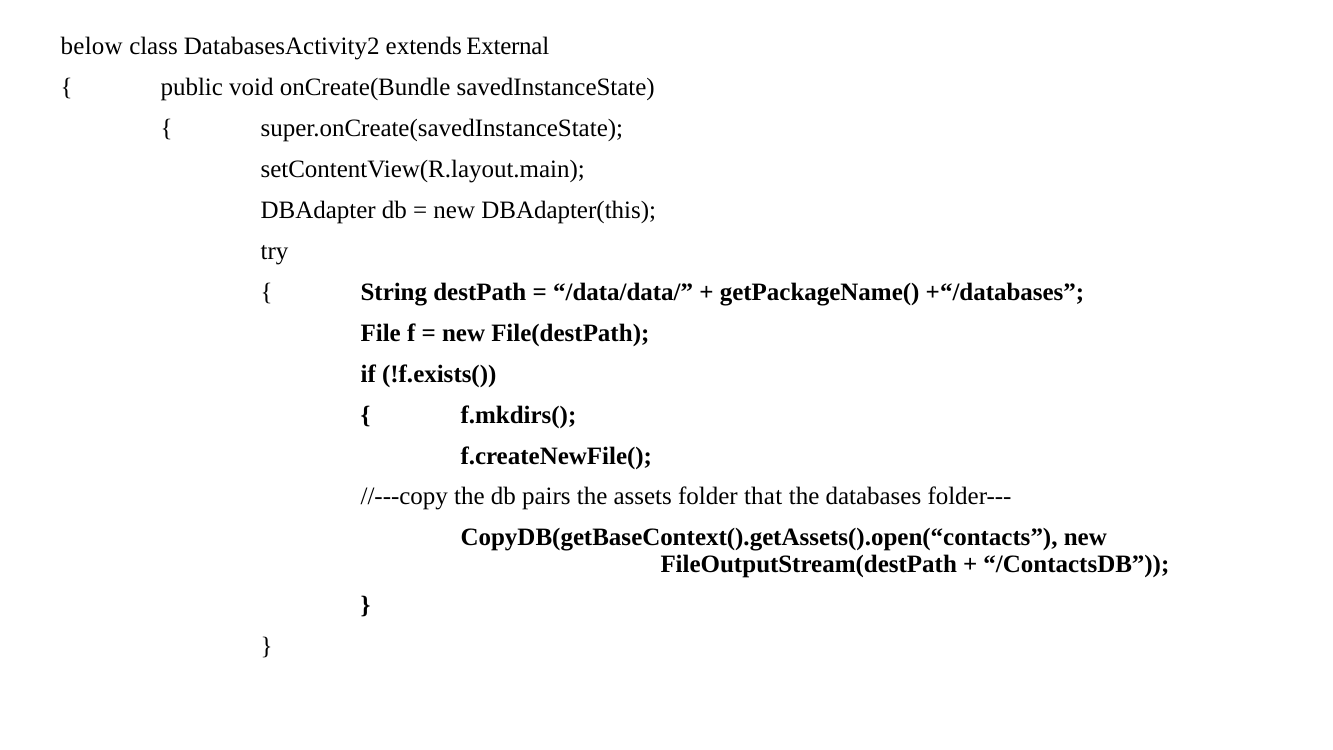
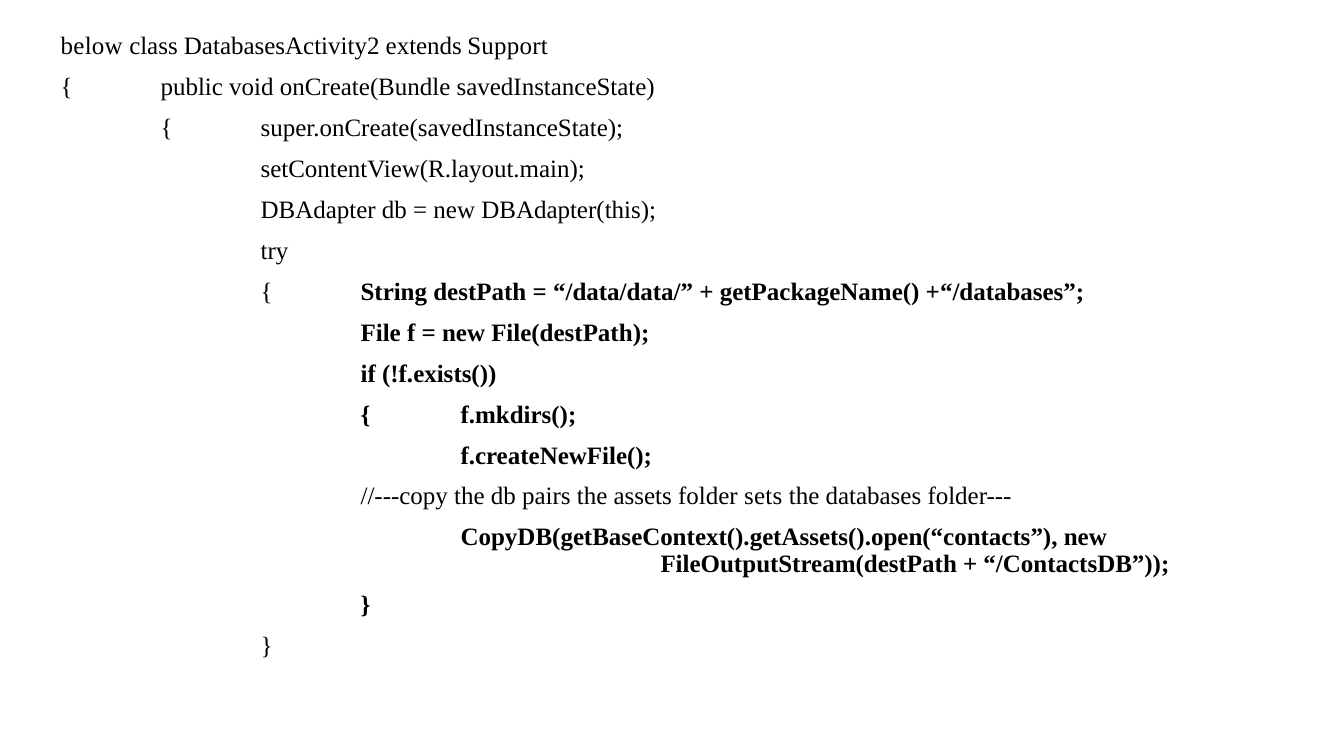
External: External -> Support (508, 47)
that: that -> sets (763, 497)
